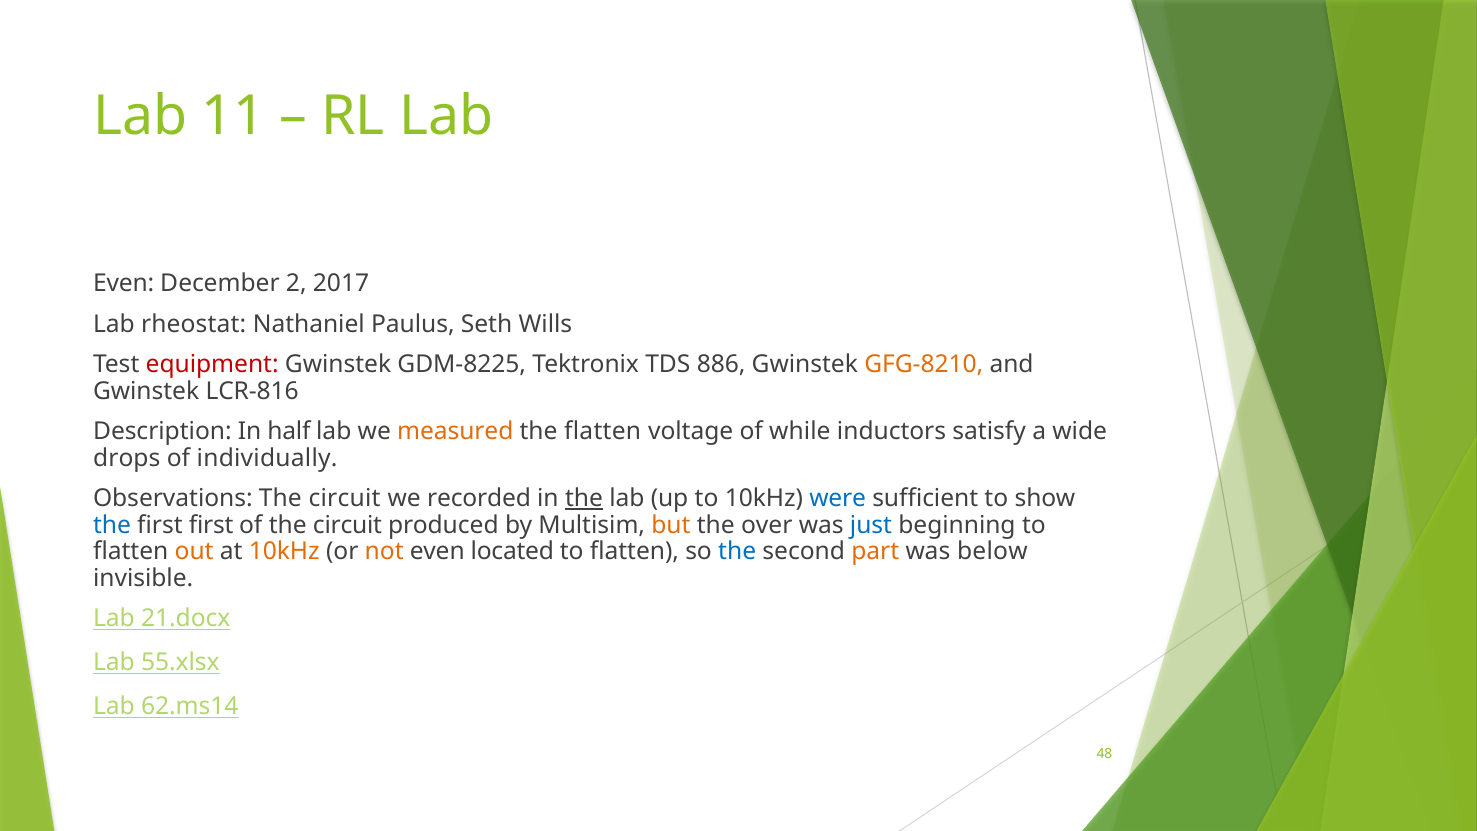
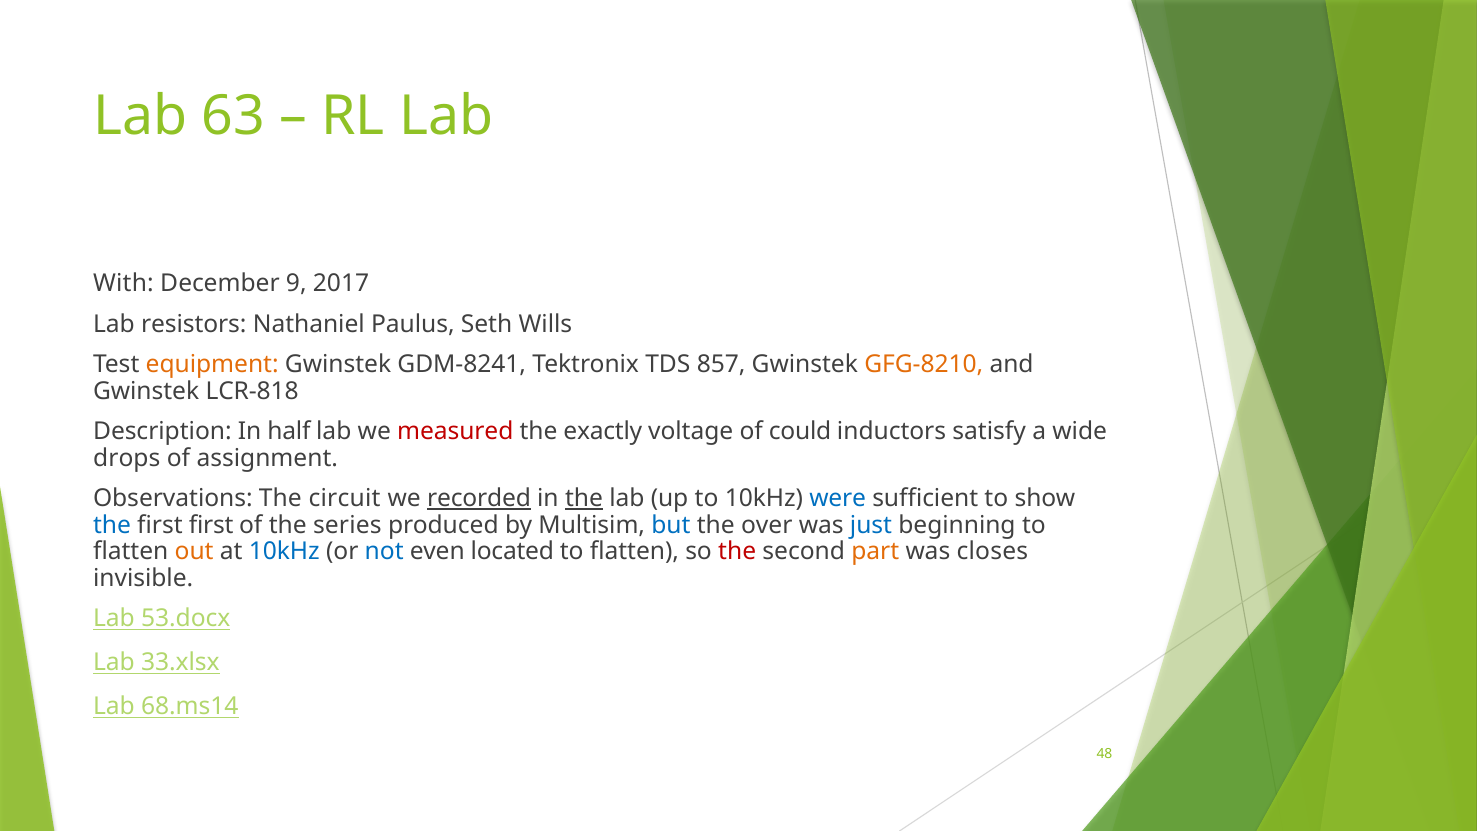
11: 11 -> 63 (233, 116)
Even: Even -> With (123, 284)
2: 2 -> 9 (296, 284)
rheostat: rheostat -> resistors (194, 324)
equipment colour: red -> orange (212, 365)
GDM-8225: GDM-8225 -> GDM-8241 (462, 365)
886: 886 -> 857 (721, 365)
LCR-816: LCR-816 -> LCR-818 (252, 391)
measured colour: orange -> red (455, 431)
the flatten: flatten -> exactly (603, 431)
while: while -> could (800, 431)
individually: individually -> assignment (267, 458)
recorded underline: none -> present (479, 498)
of the circuit: circuit -> series (347, 525)
but colour: orange -> blue (671, 525)
10kHz colour: orange -> blue (284, 552)
not colour: orange -> blue (384, 552)
the colour: blue -> red (737, 552)
below: below -> closes (992, 552)
21.docx: 21.docx -> 53.docx (186, 618)
55.xlsx: 55.xlsx -> 33.xlsx (180, 662)
62.ms14: 62.ms14 -> 68.ms14 (190, 706)
